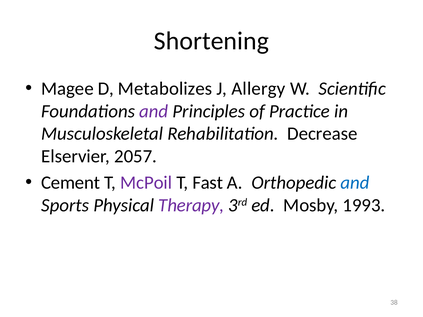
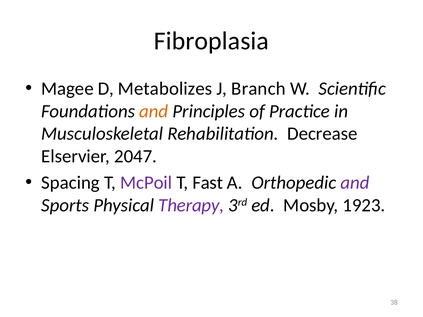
Shortening: Shortening -> Fibroplasia (211, 41)
Allergy: Allergy -> Branch (259, 89)
and colour: purple -> orange (154, 111)
2057: 2057 -> 2047 (136, 156)
Cement: Cement -> Spacing (71, 183)
and colour: blue -> purple (355, 183)
1993: 1993 -> 1923 (364, 205)
